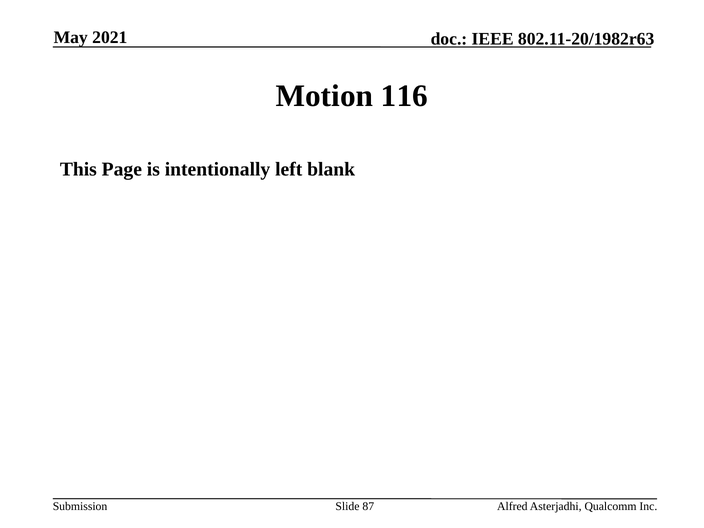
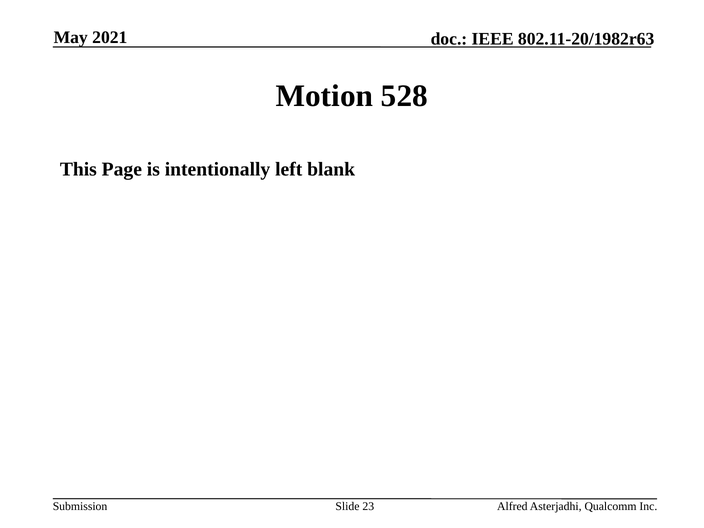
116: 116 -> 528 (404, 96)
87: 87 -> 23 (368, 506)
